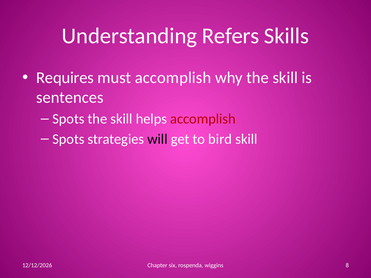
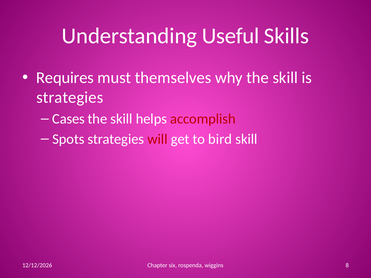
Refers: Refers -> Useful (231, 36)
must accomplish: accomplish -> themselves (173, 78)
sentences: sentences -> strategies (70, 98)
Spots: Spots -> Cases (68, 119)
will colour: black -> red (157, 139)
